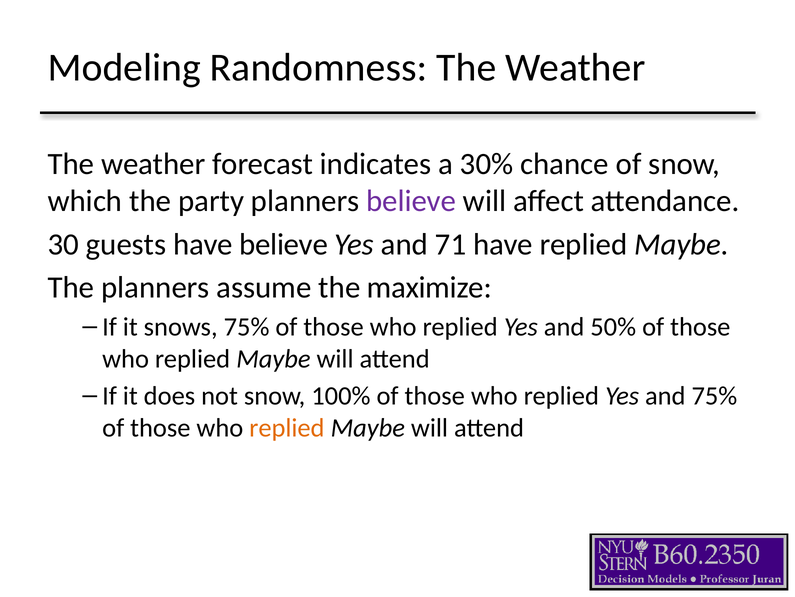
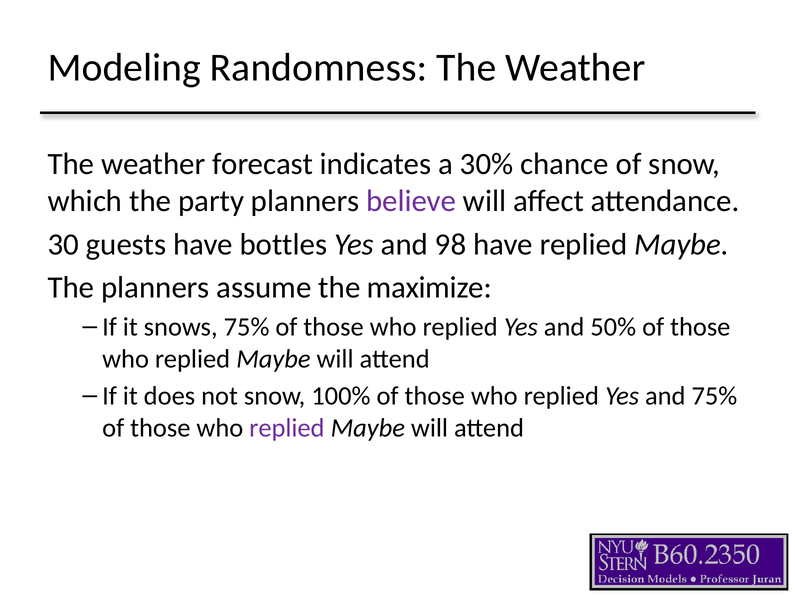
have believe: believe -> bottles (283, 244)
71: 71 -> 98 (451, 244)
replied colour: orange -> purple (287, 427)
